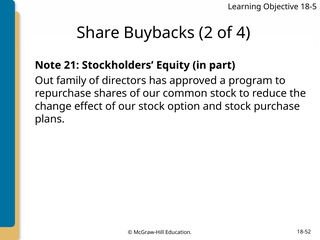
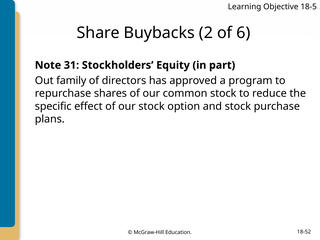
4: 4 -> 6 (243, 33)
21: 21 -> 31 (72, 65)
change: change -> specific (53, 106)
